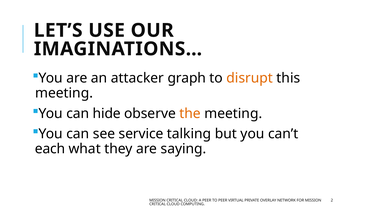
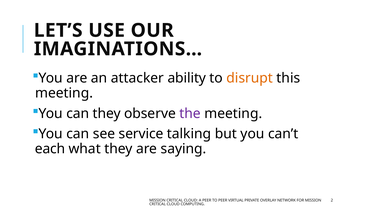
graph: graph -> ability (187, 78)
can hide: hide -> they (107, 113)
the colour: orange -> purple (190, 113)
